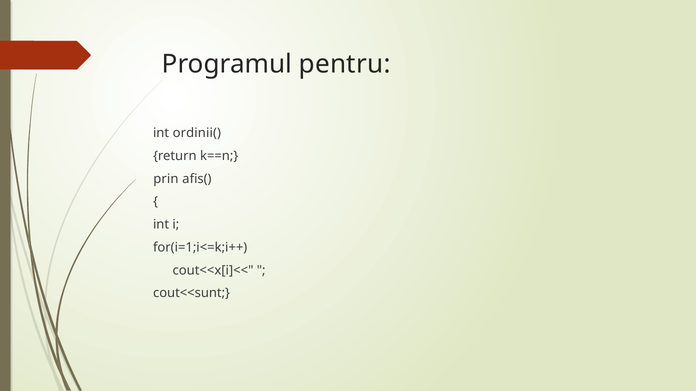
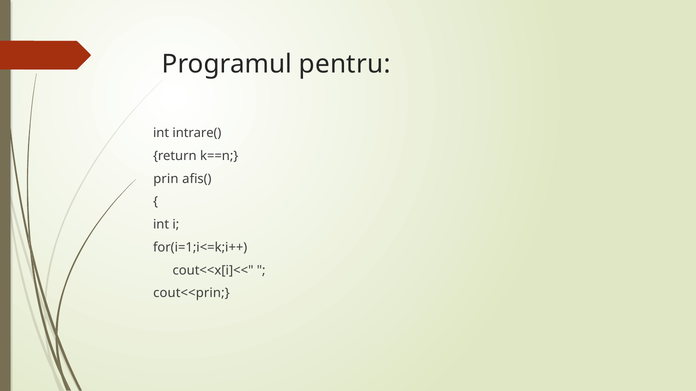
ordinii(: ordinii( -> intrare( (197, 133)
cout<<sunt: cout<<sunt -> cout<<prin (191, 294)
